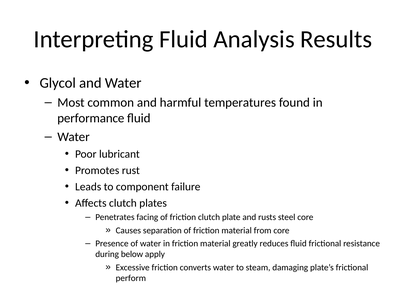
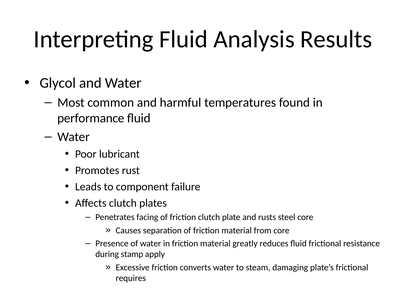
below: below -> stamp (132, 254)
perform: perform -> requires (131, 278)
